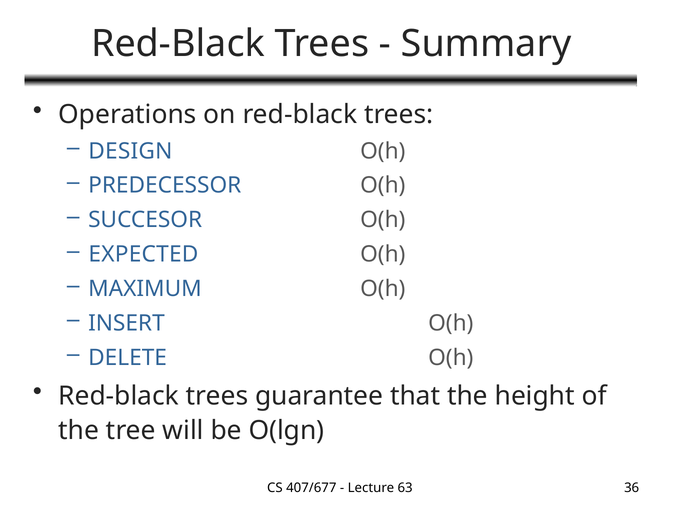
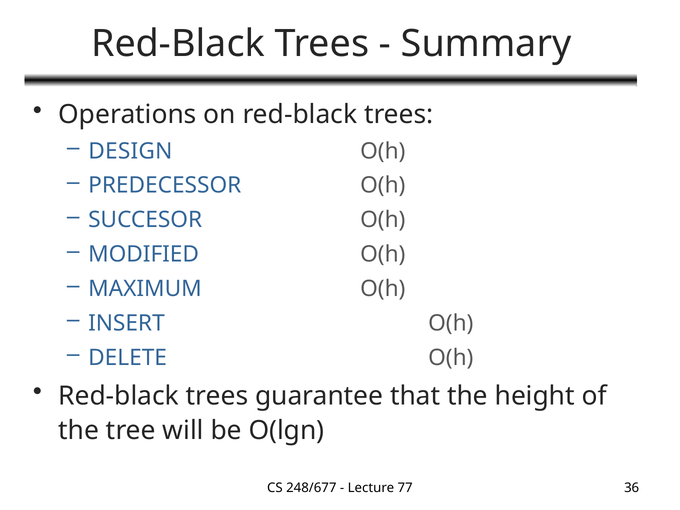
EXPECTED: EXPECTED -> MODIFIED (144, 254)
407/677: 407/677 -> 248/677 (311, 488)
63: 63 -> 77 (405, 488)
